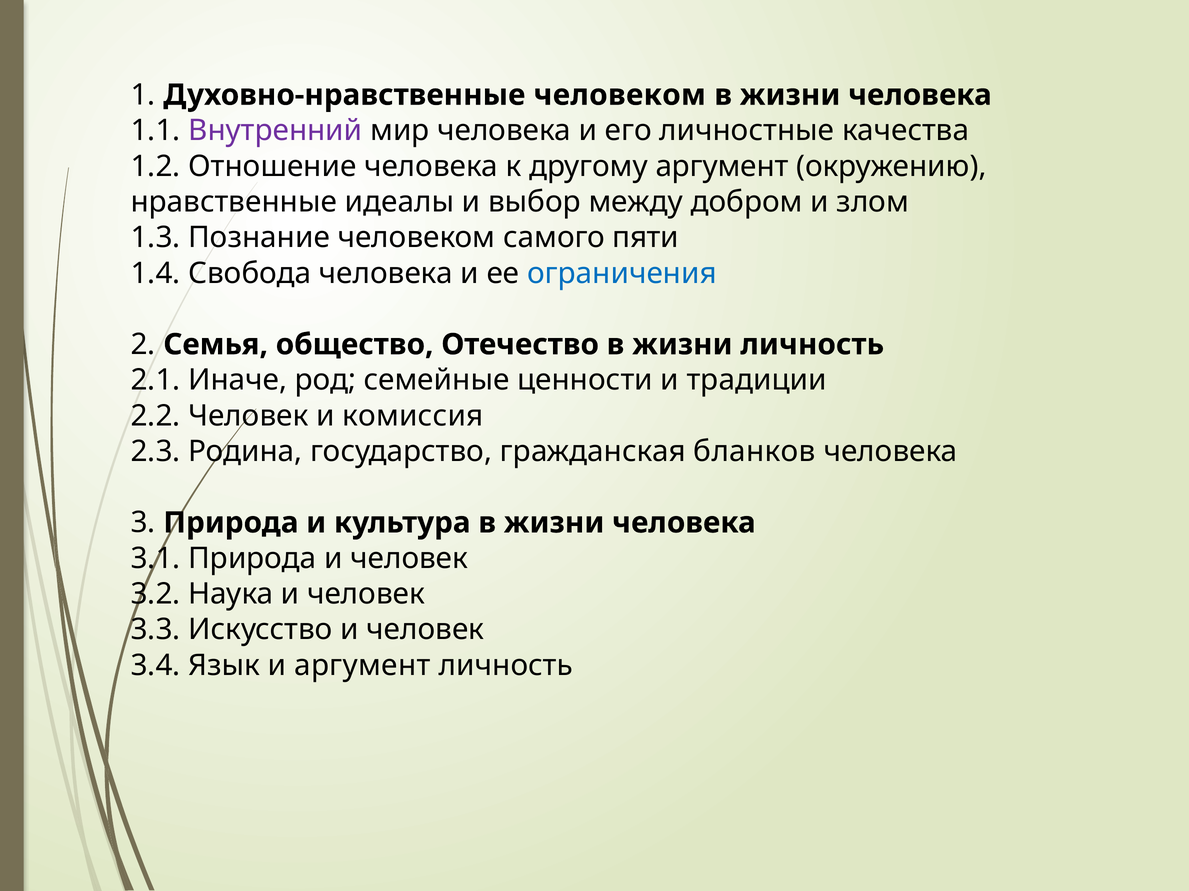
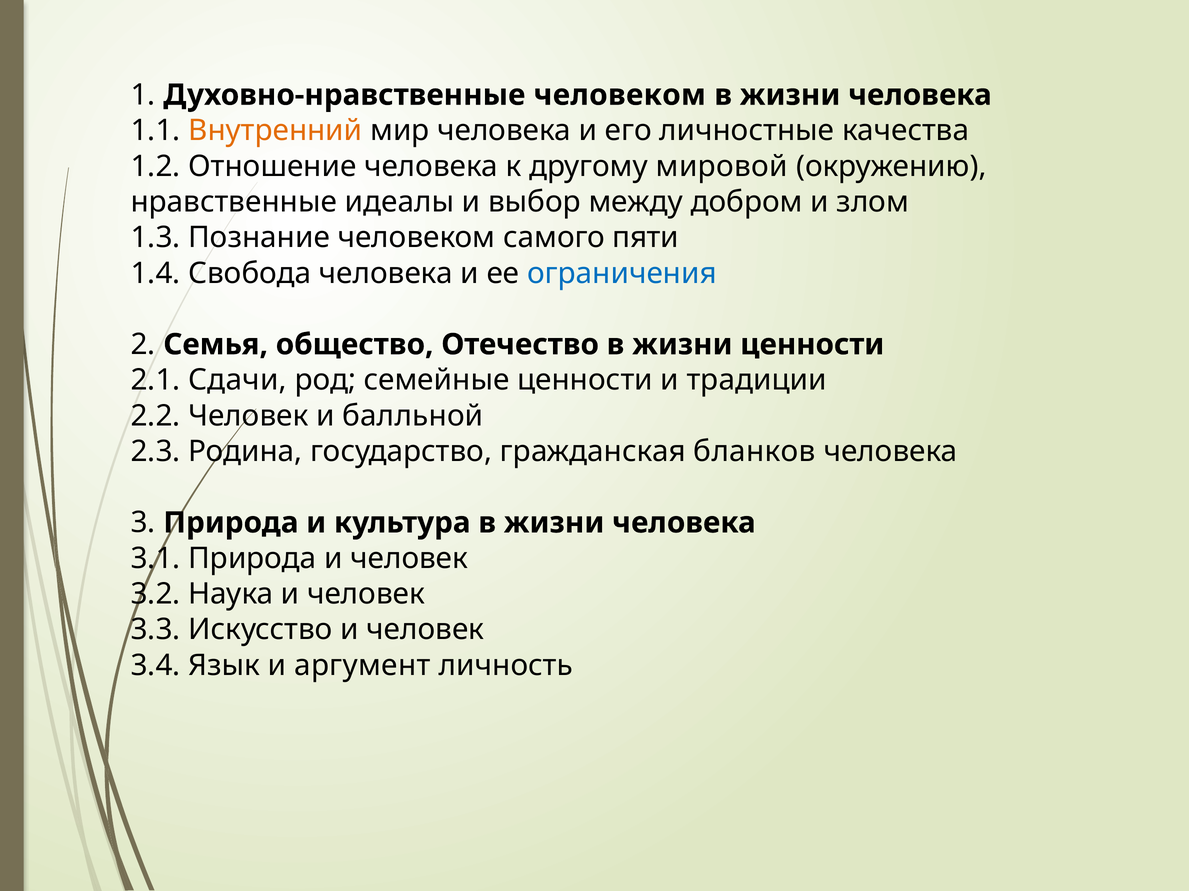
Внутренний colour: purple -> orange (275, 131)
другому аргумент: аргумент -> мировой (722, 166)
жизни личность: личность -> ценности (812, 345)
Иначе: Иначе -> Сдачи (238, 380)
комиссия: комиссия -> балльной (413, 416)
